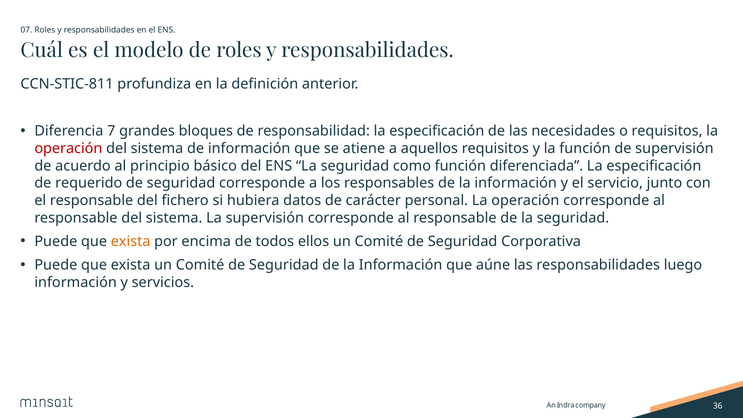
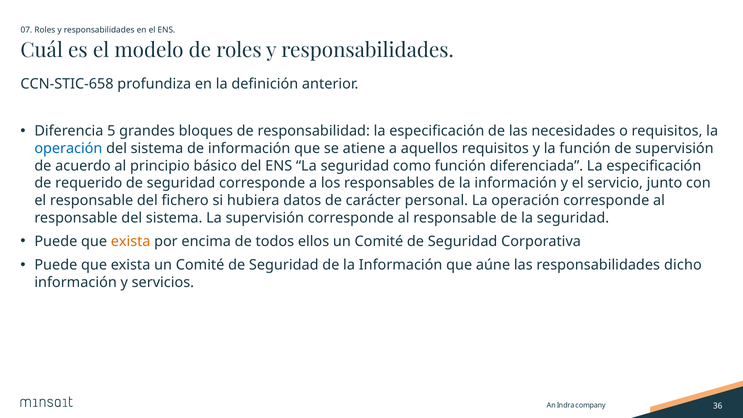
CCN-STIC-811: CCN-STIC-811 -> CCN-STIC-658 (67, 84)
7: 7 -> 5 (111, 131)
operación colour: red -> blue (68, 148)
luego: luego -> dicho (683, 265)
